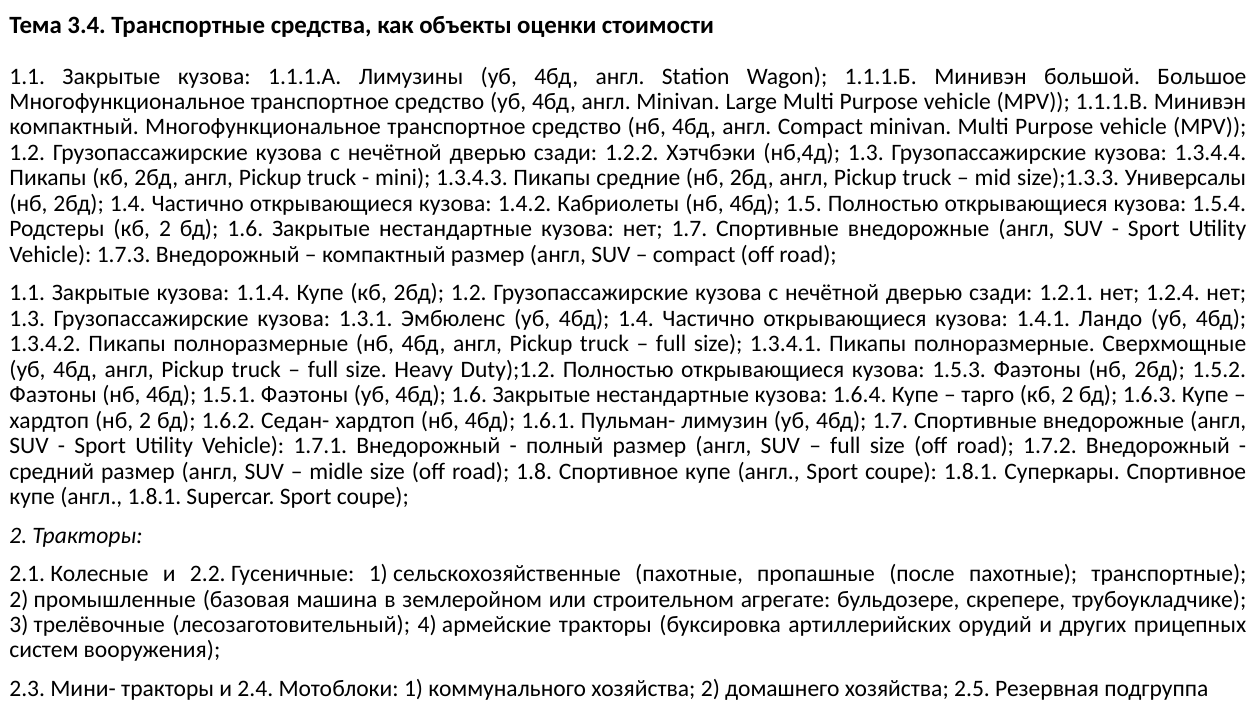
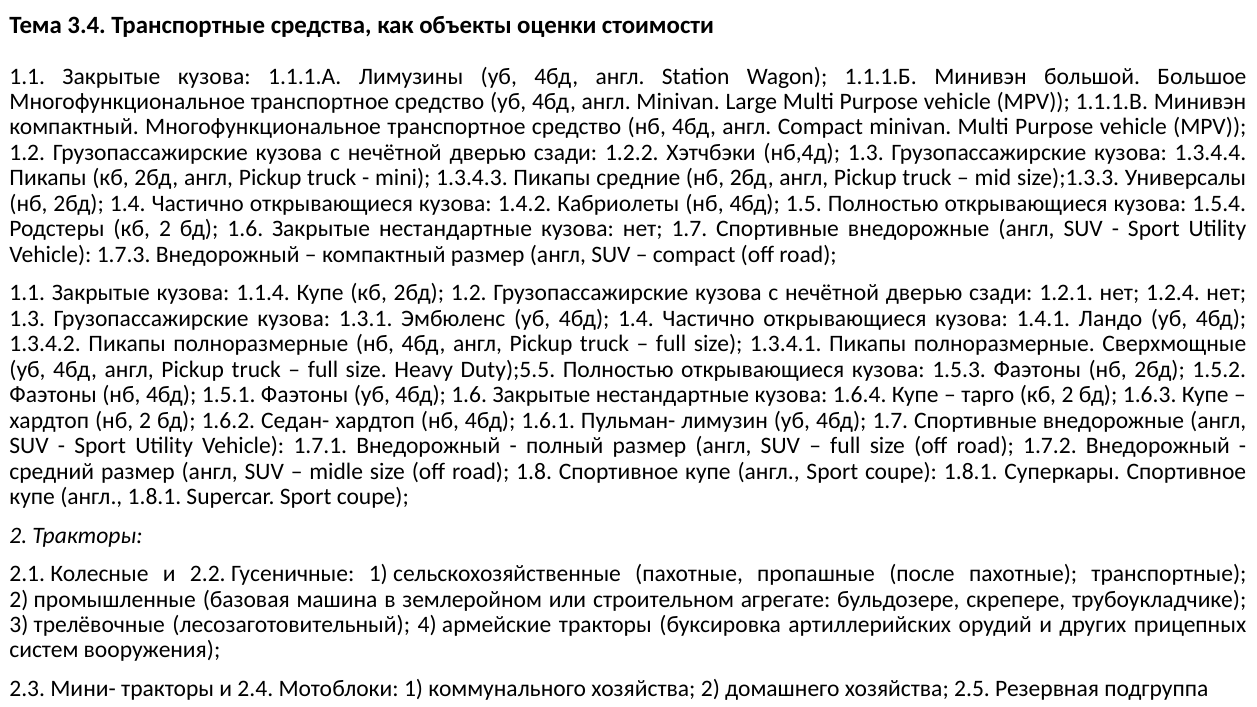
Duty);1.2: Duty);1.2 -> Duty);5.5 (508, 369)
